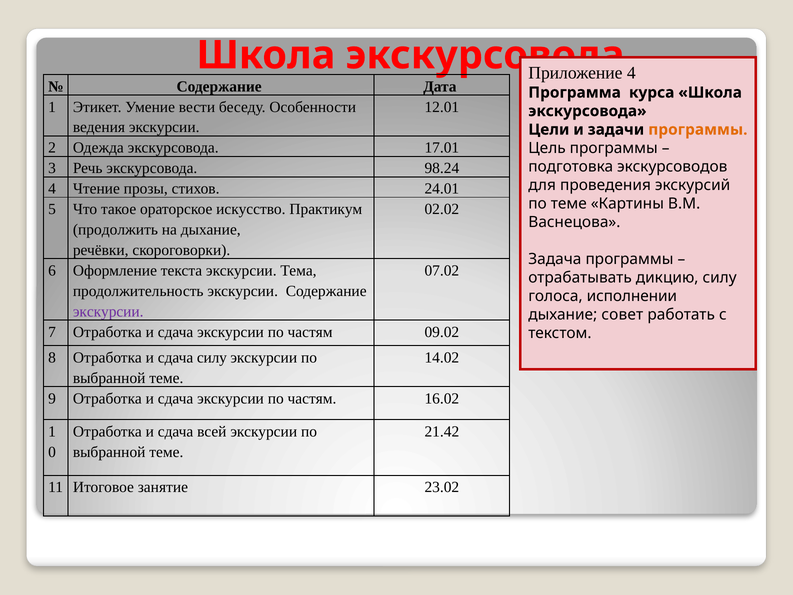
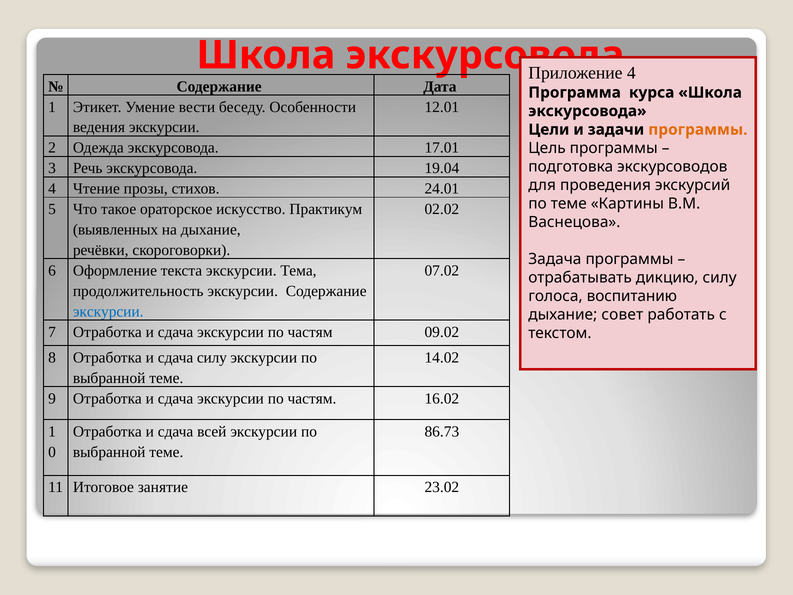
98.24: 98.24 -> 19.04 (442, 168)
продолжить: продолжить -> выявленных (115, 230)
исполнении: исполнении -> воспитанию (632, 296)
экскурсии colour: purple -> blue (108, 312)
21.42: 21.42 -> 86.73 (442, 431)
